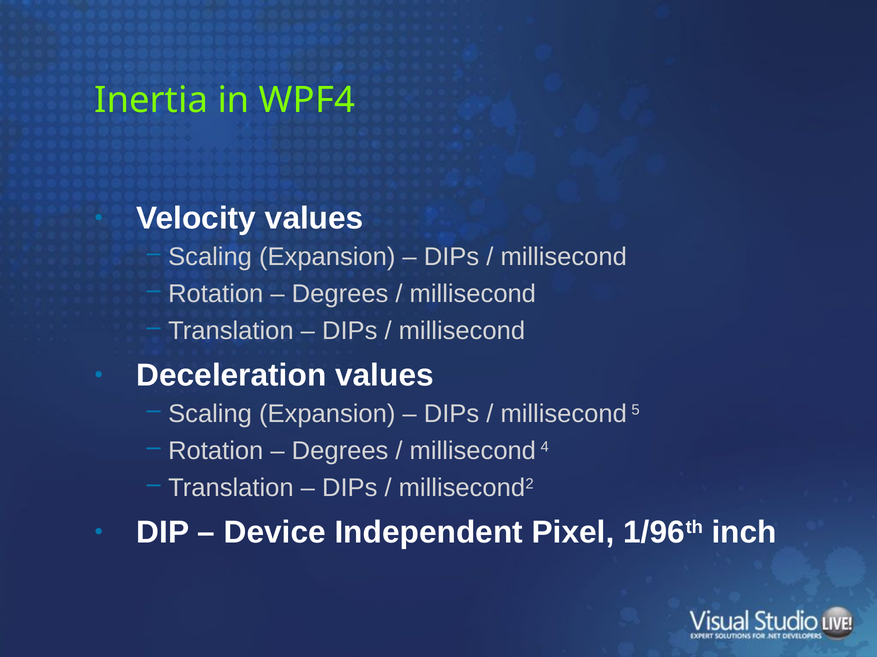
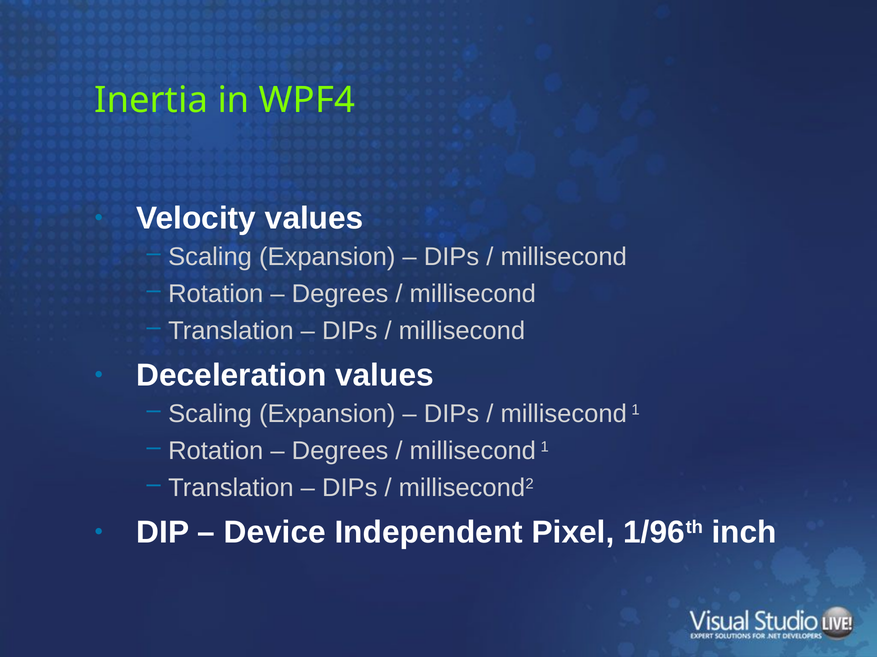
5: 5 -> 1 (636, 410)
4: 4 -> 1 (545, 447)
